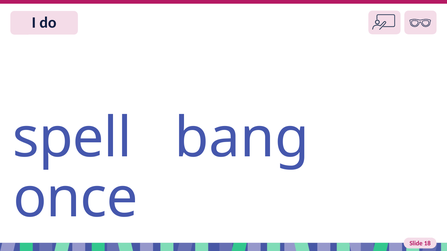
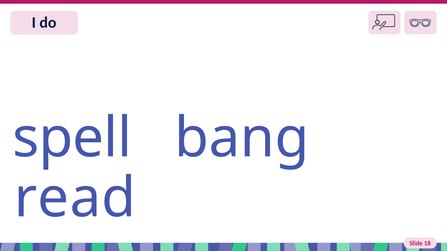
once: once -> read (75, 199)
